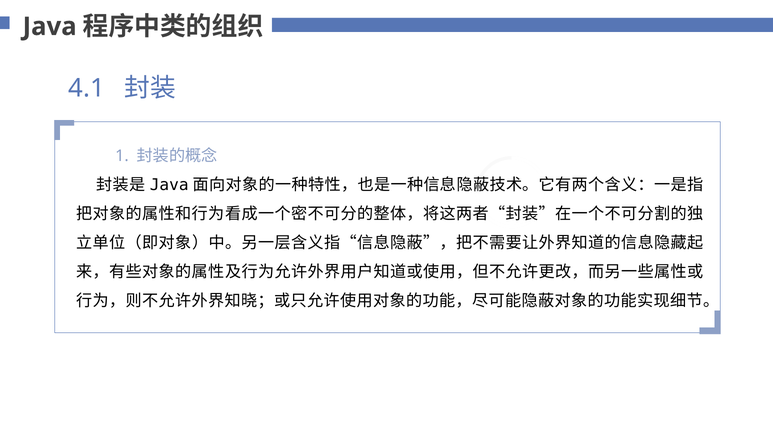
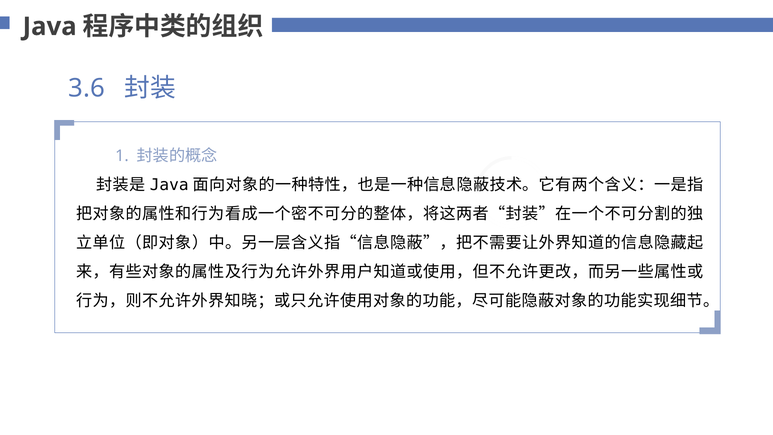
4.1: 4.1 -> 3.6 (87, 88)
